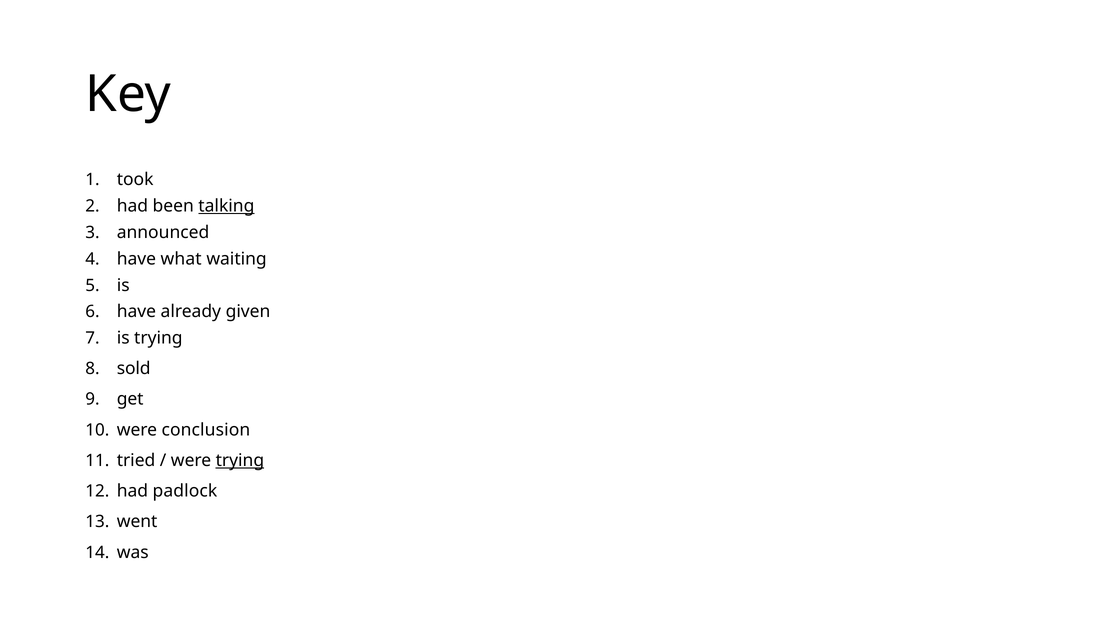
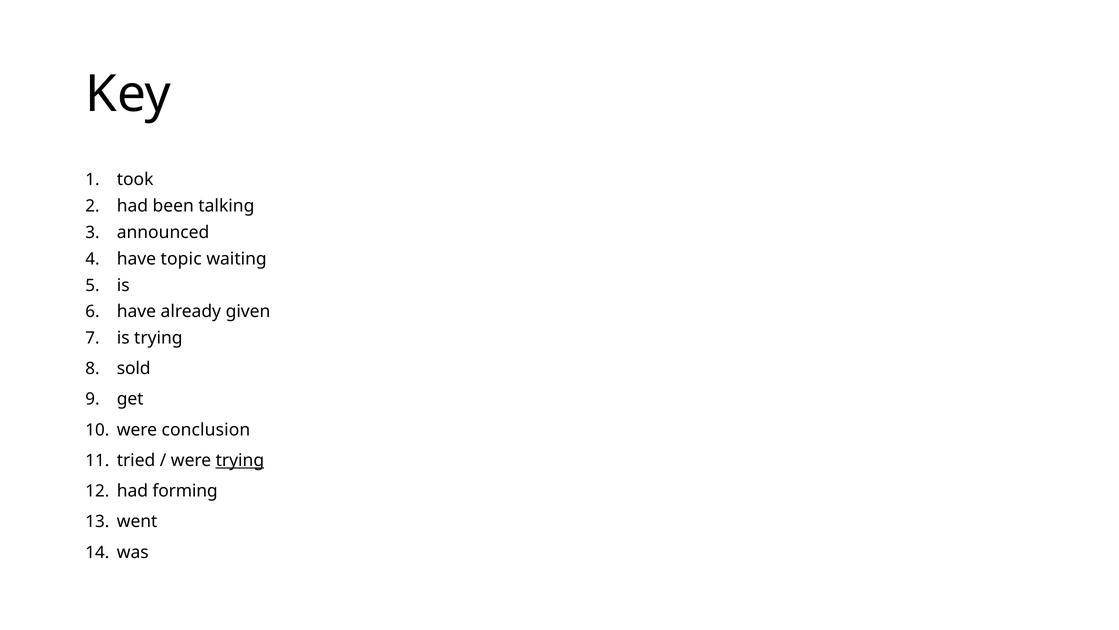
talking underline: present -> none (226, 206)
what: what -> topic (181, 259)
padlock: padlock -> forming (185, 491)
